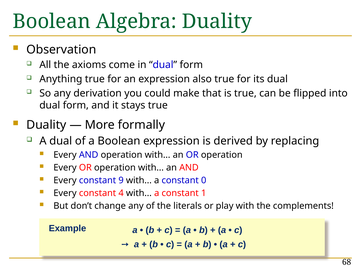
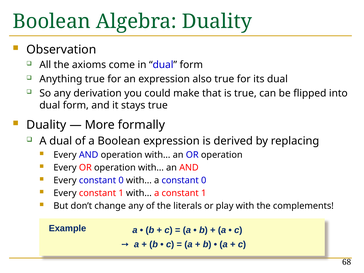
Every constant 9: 9 -> 0 (121, 180)
Every constant 4: 4 -> 1 (121, 193)
